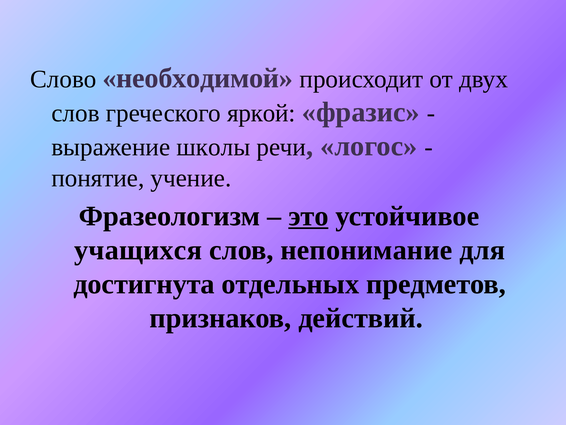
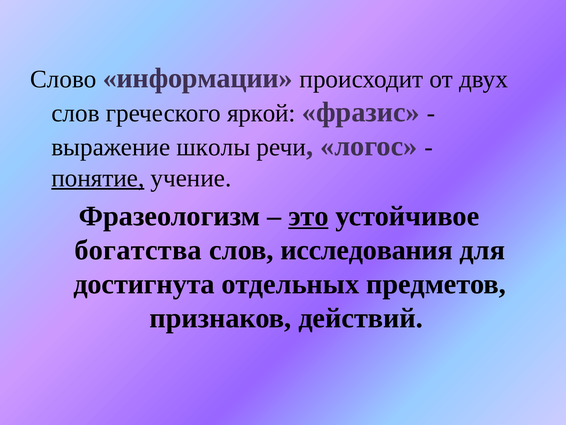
необходимой: необходимой -> информации (198, 78)
понятие underline: none -> present (98, 178)
учащихся: учащихся -> богатства (138, 250)
непонимание: непонимание -> исследования (367, 250)
